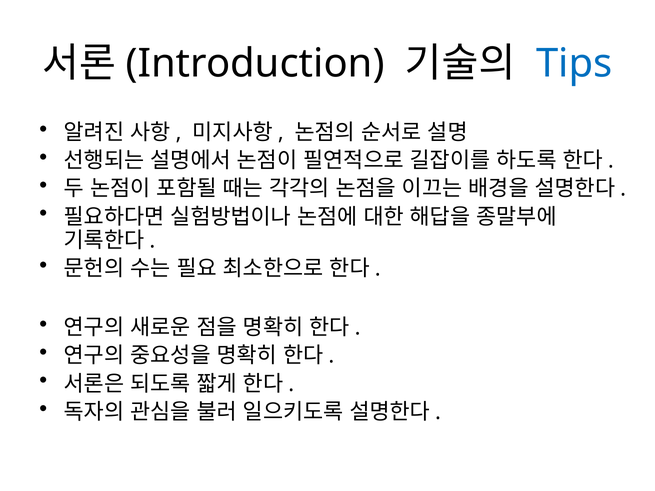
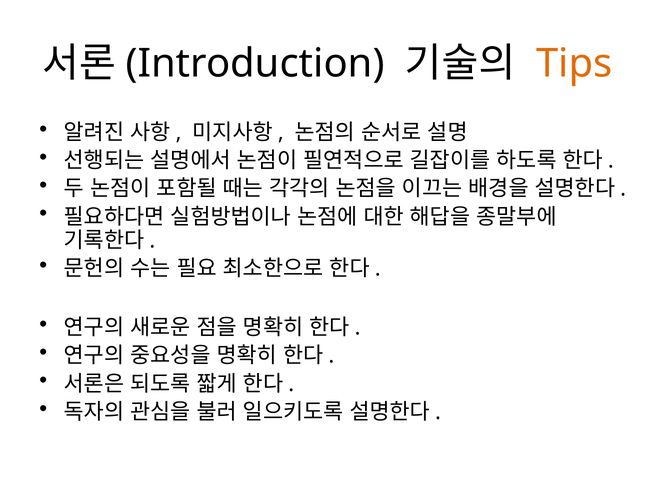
Tips colour: blue -> orange (574, 63)
